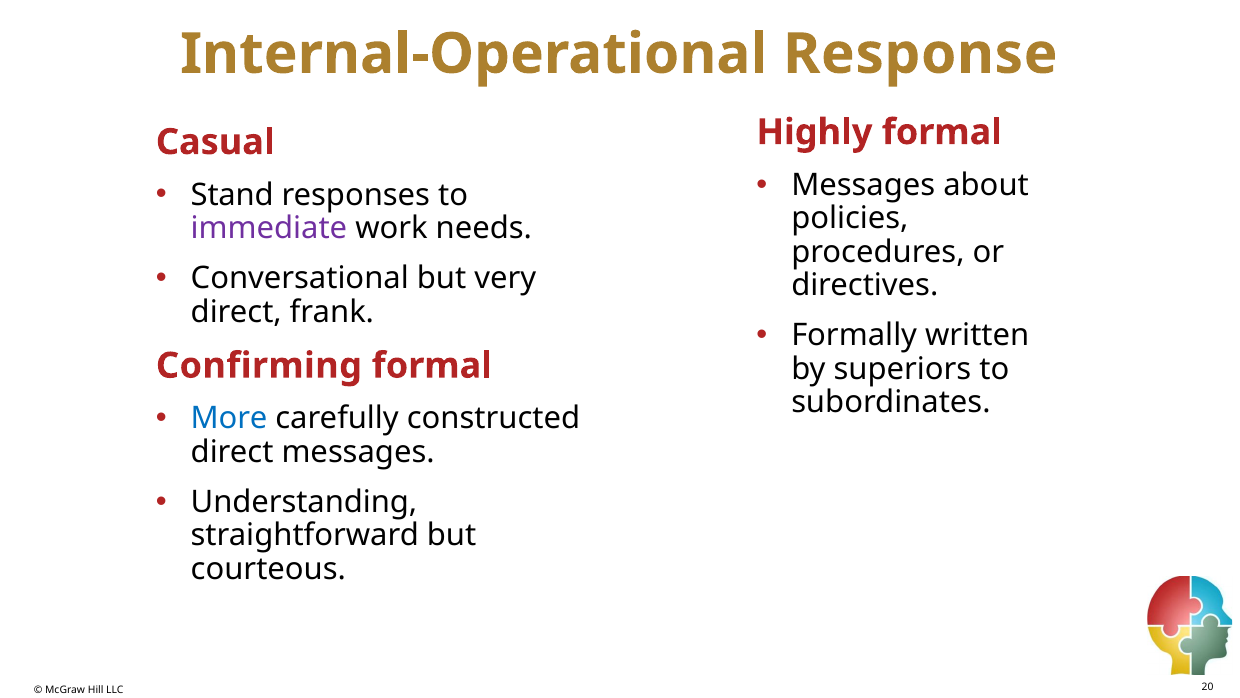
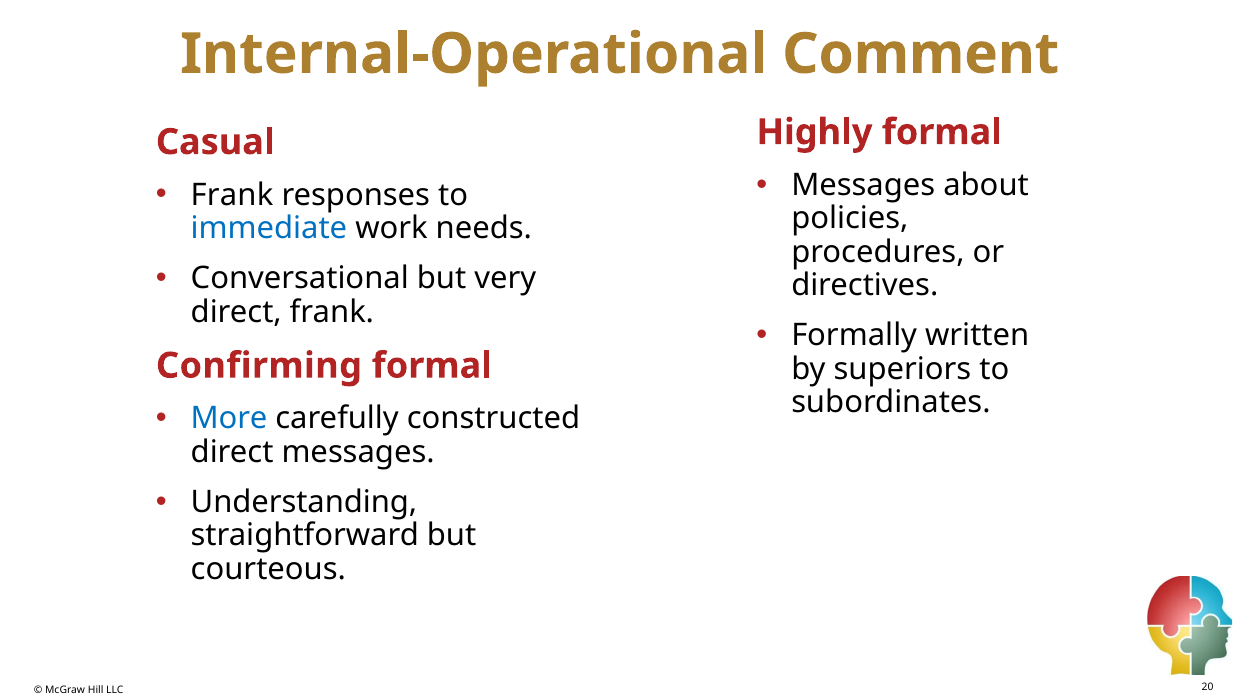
Response: Response -> Comment (921, 54)
Stand: Stand -> Frank (232, 195)
immediate colour: purple -> blue (269, 228)
